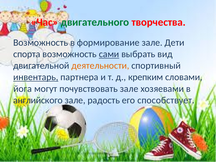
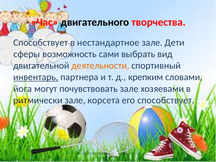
двигательного colour: green -> black (95, 22)
Возможность: Возможность -> Способствует (41, 43)
формирование: формирование -> нестандартное (108, 43)
спорта: спорта -> сферы (27, 54)
сами underline: present -> none (109, 54)
английского: английского -> ритмически (38, 100)
радость: радость -> корсета (104, 100)
